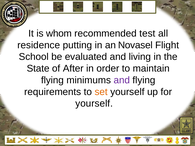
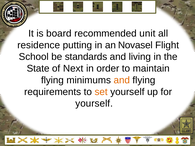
whom: whom -> board (59, 33)
test: test -> unit (147, 33)
evaluated: evaluated -> standards (86, 57)
After: After -> Next (73, 69)
and colour: purple -> orange (122, 80)
